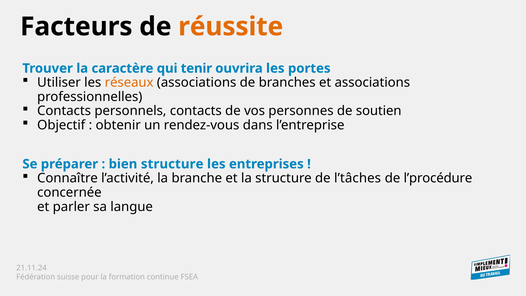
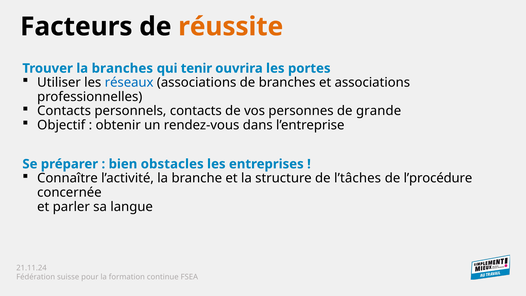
la caractère: caractère -> branches (122, 68)
réseaux colour: orange -> blue (129, 83)
soutien: soutien -> grande (379, 111)
bien structure: structure -> obstacles (172, 164)
